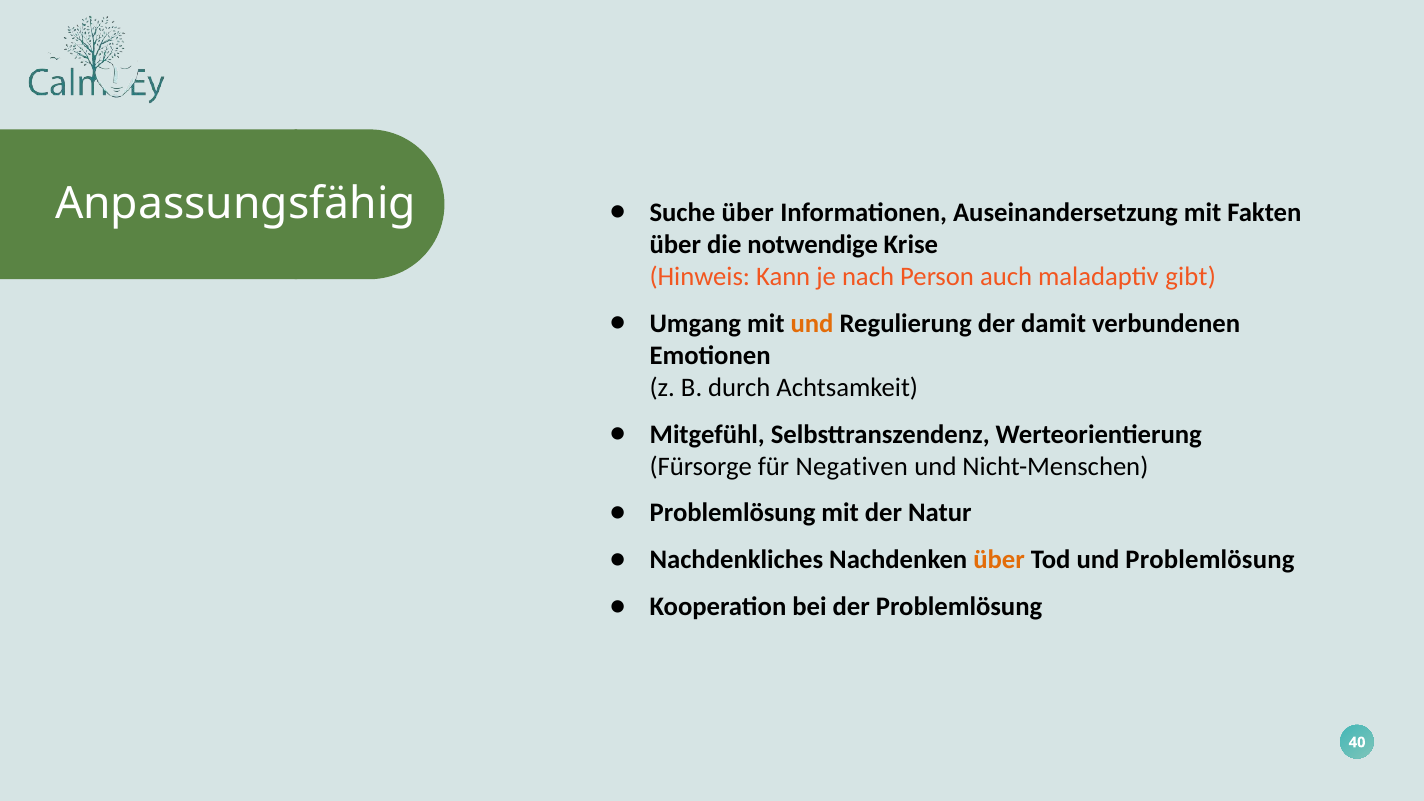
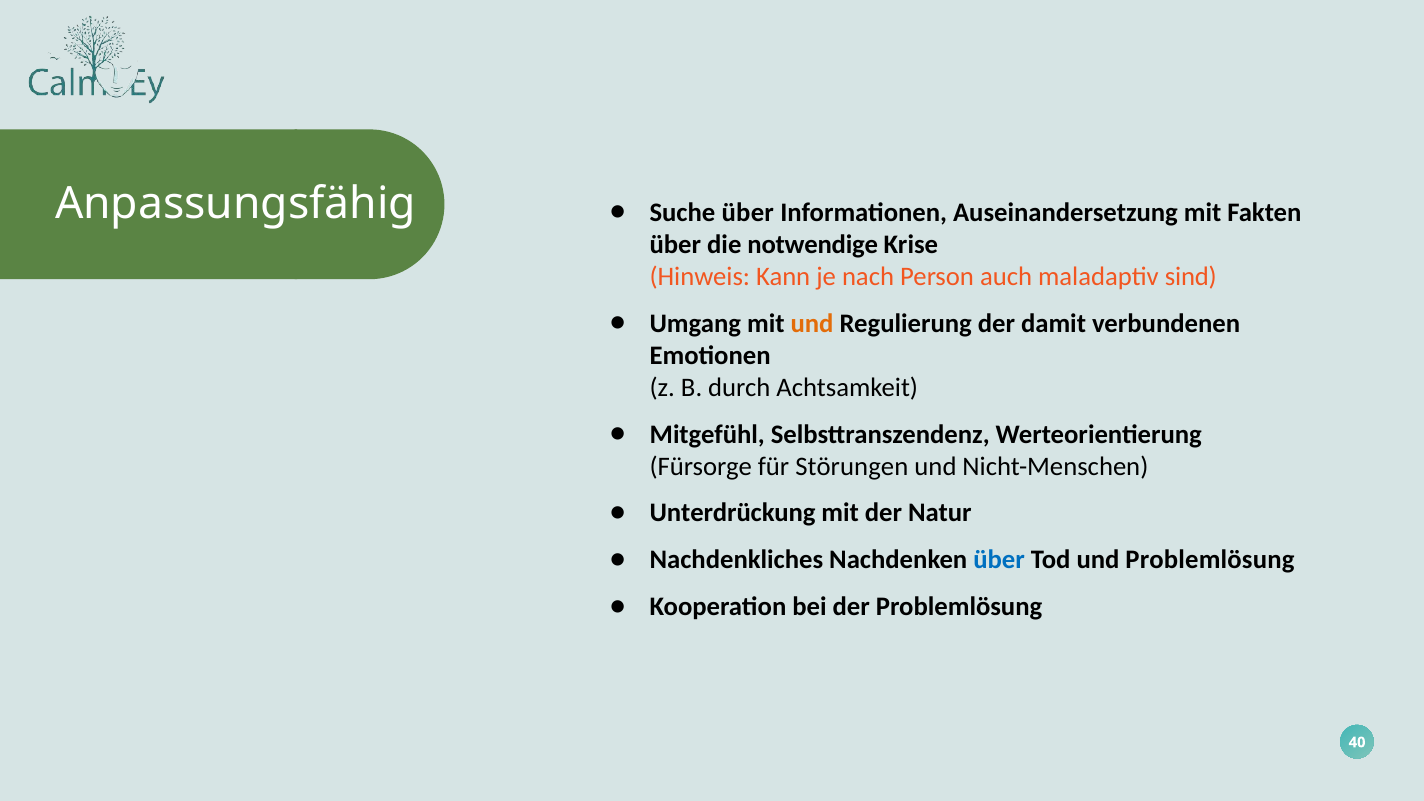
gibt: gibt -> sind (1191, 276)
Negativen: Negativen -> Störungen (852, 466)
Problemlösung: Problemlösung -> Unterdrückung (733, 513)
über colour: orange -> blue (999, 560)
